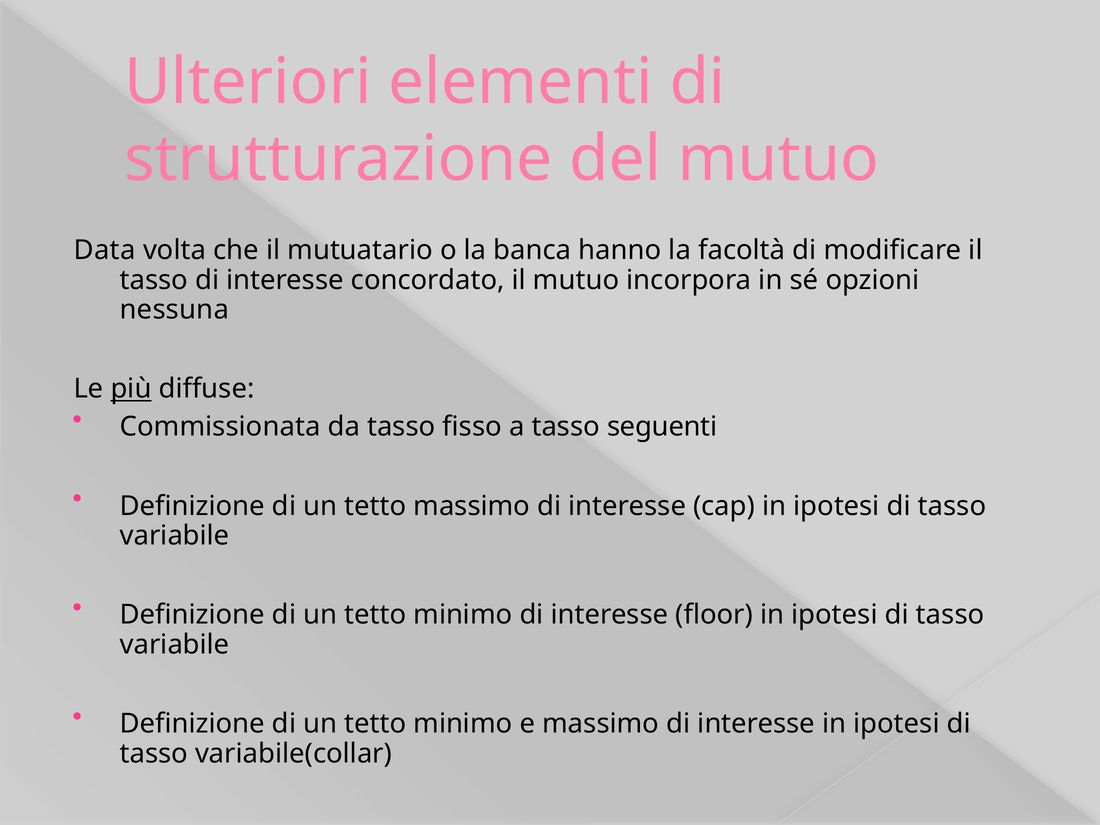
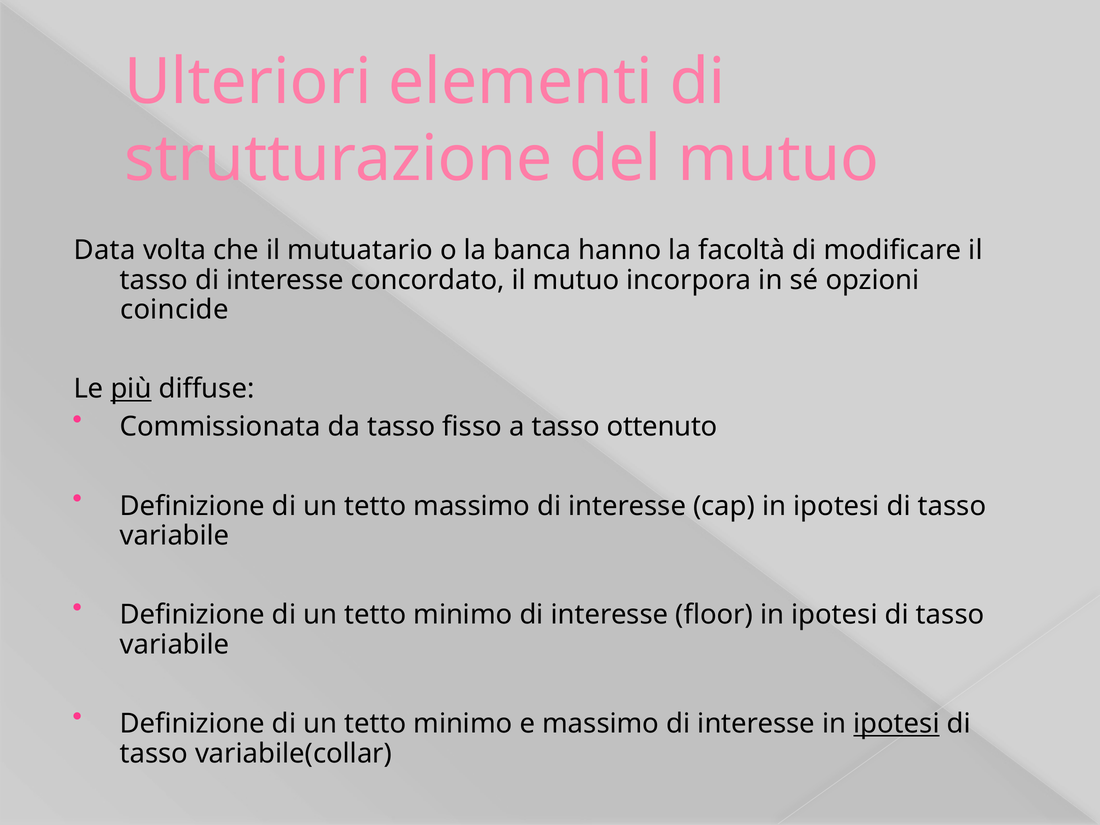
nessuna: nessuna -> coincide (174, 310)
seguenti: seguenti -> ottenuto (662, 427)
ipotesi underline: none -> present (896, 724)
